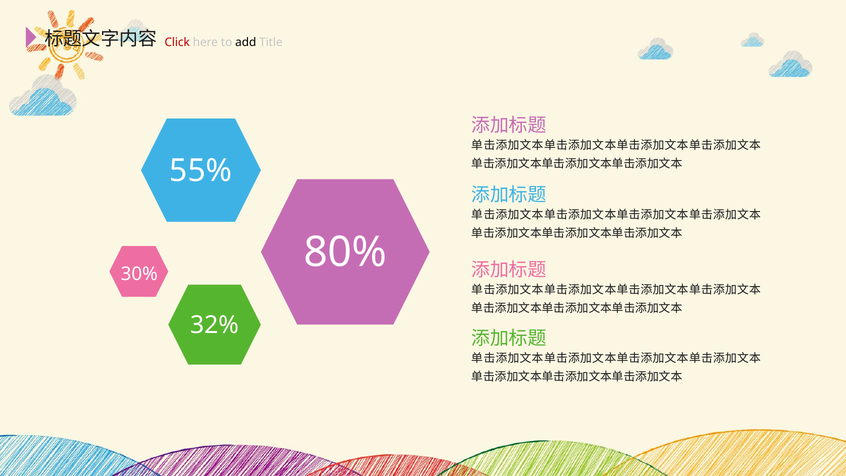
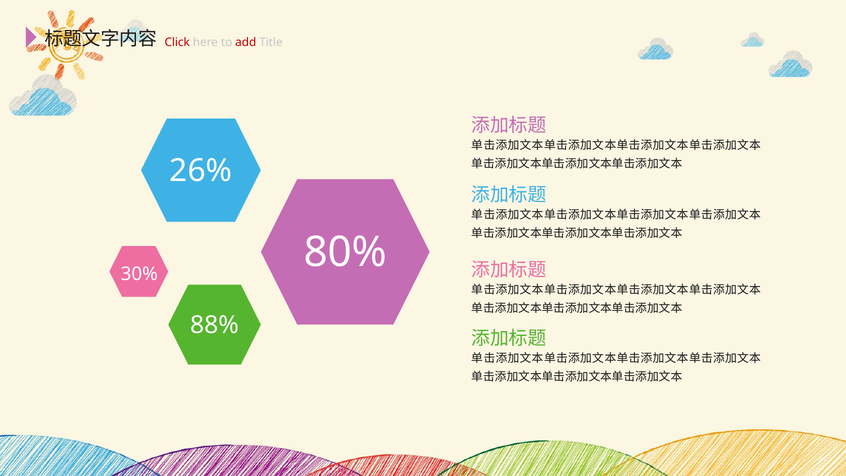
add colour: black -> red (246, 42)
55%: 55% -> 26% (201, 171)
32%: 32% -> 88% (214, 325)
